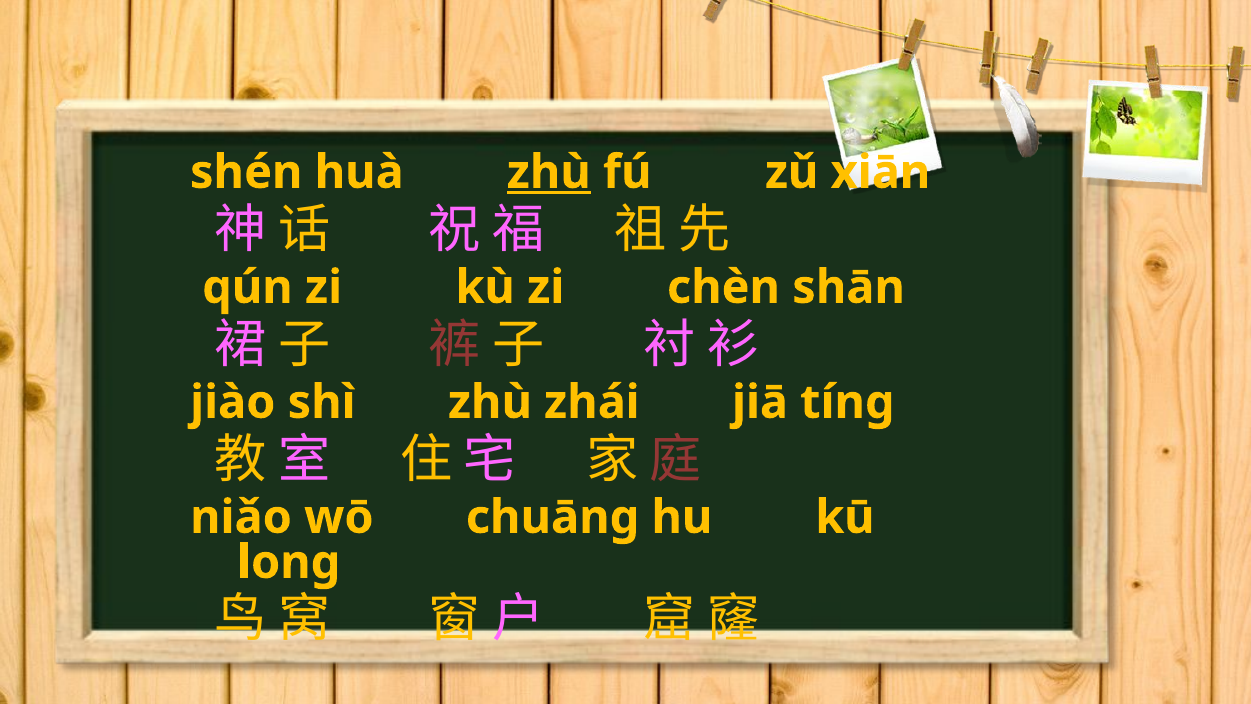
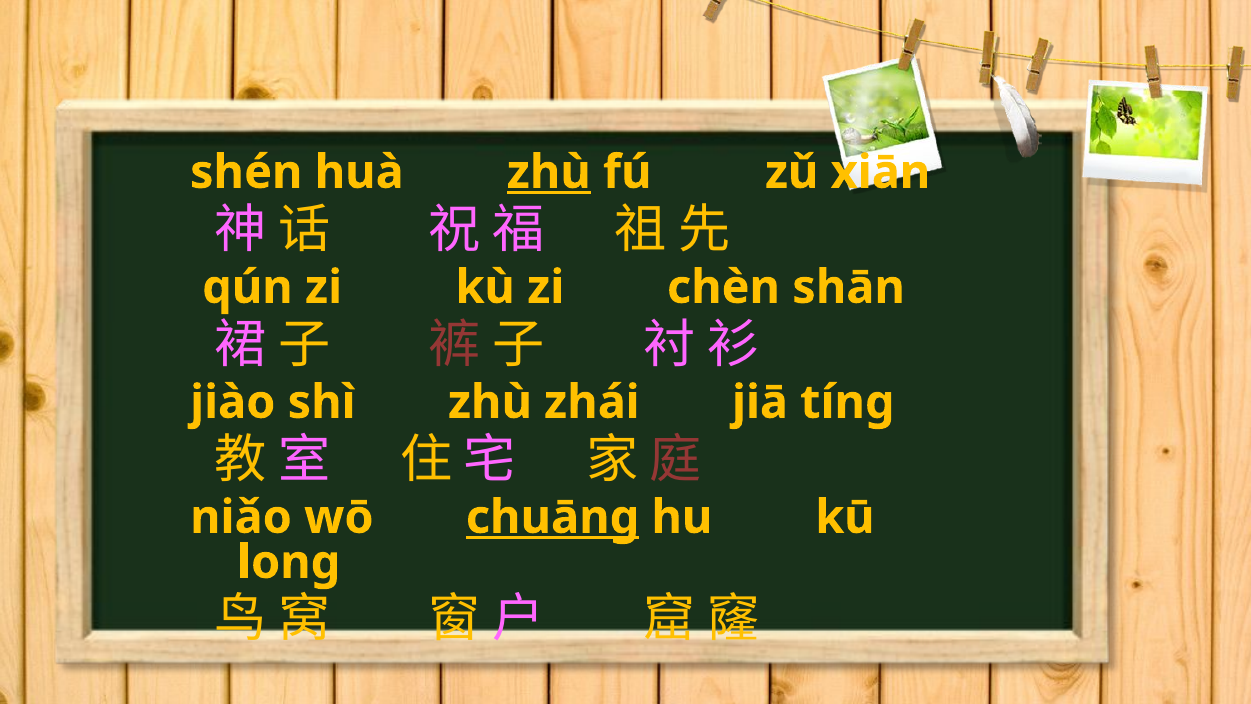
chuānɡ underline: none -> present (553, 517)
